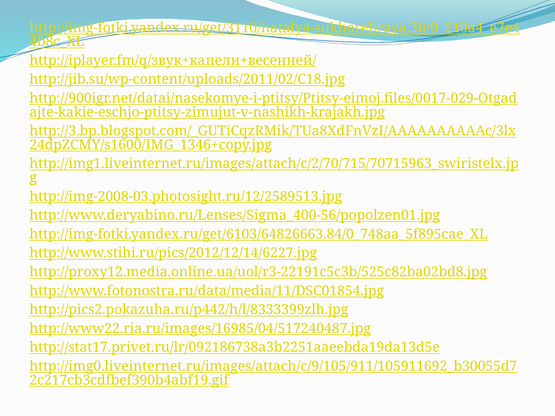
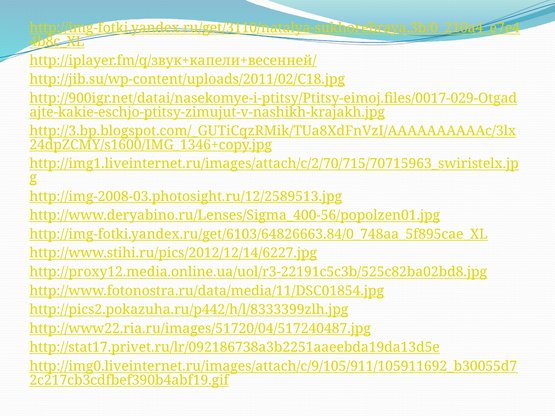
http://www22.ria.ru/images/16985/04/517240487.jpg: http://www22.ria.ru/images/16985/04/517240487.jpg -> http://www22.ria.ru/images/51720/04/517240487.jpg (200, 329)
